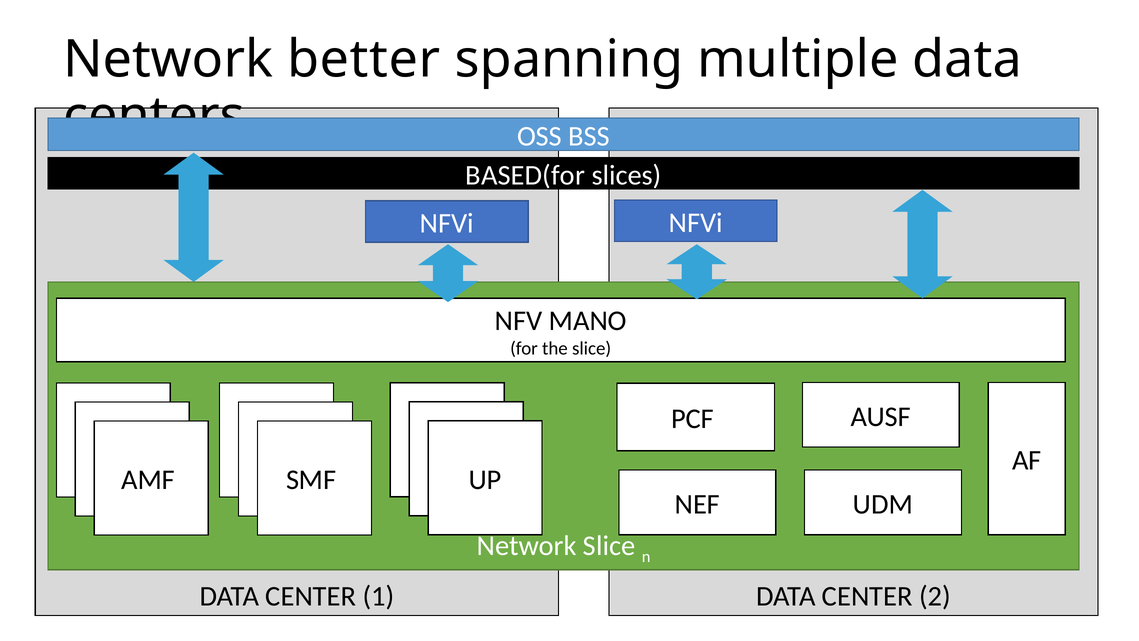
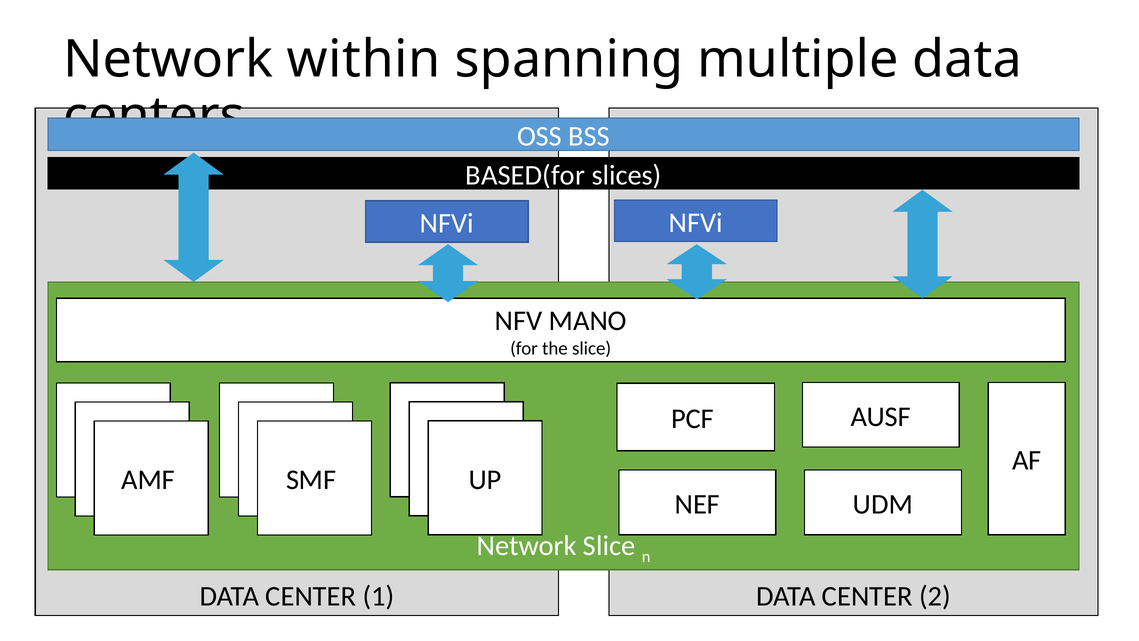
better: better -> within (364, 60)
